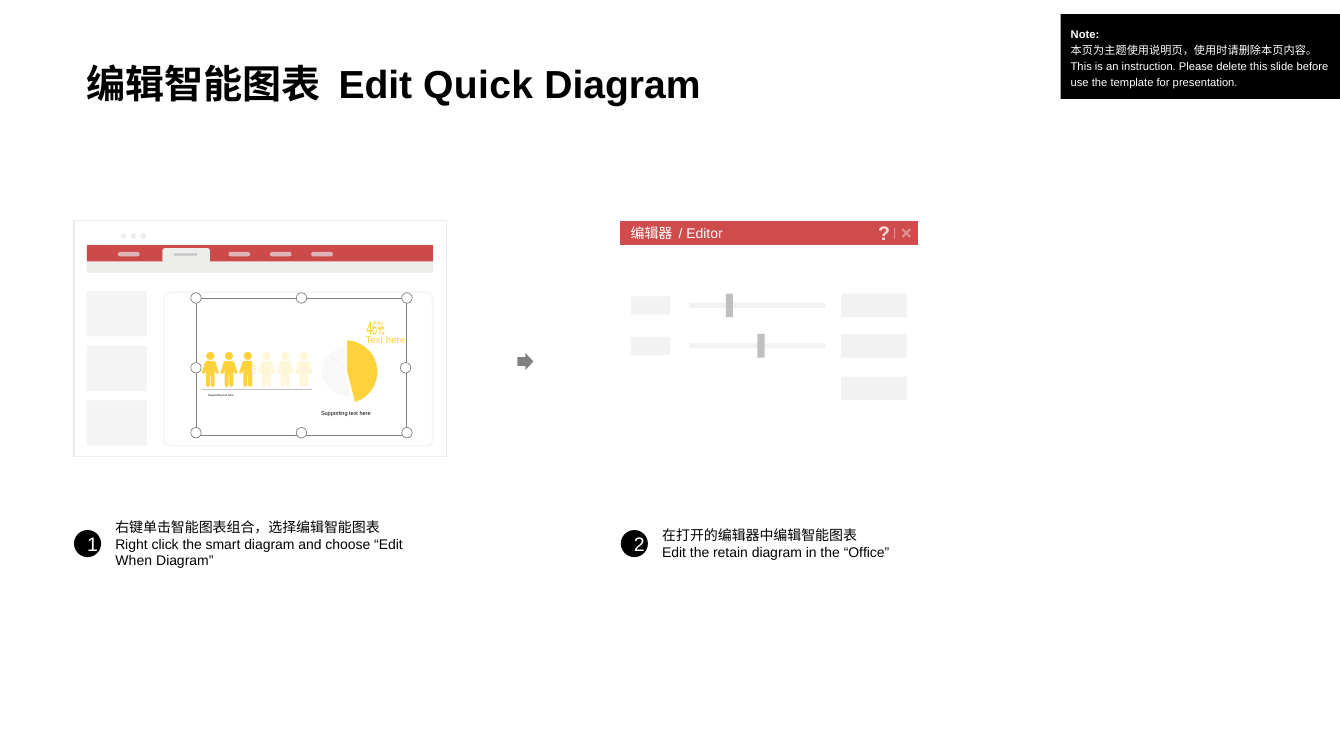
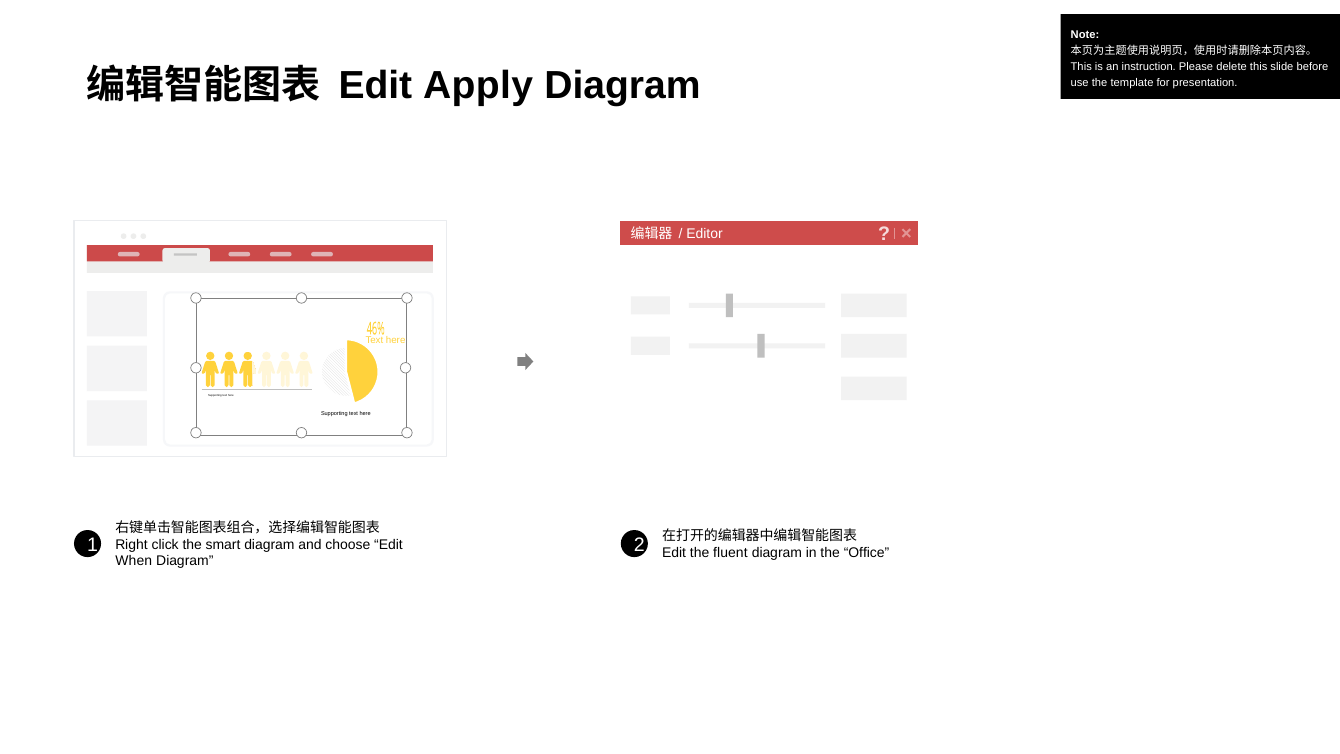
Quick: Quick -> Apply (478, 85)
retain: retain -> fluent (730, 553)
